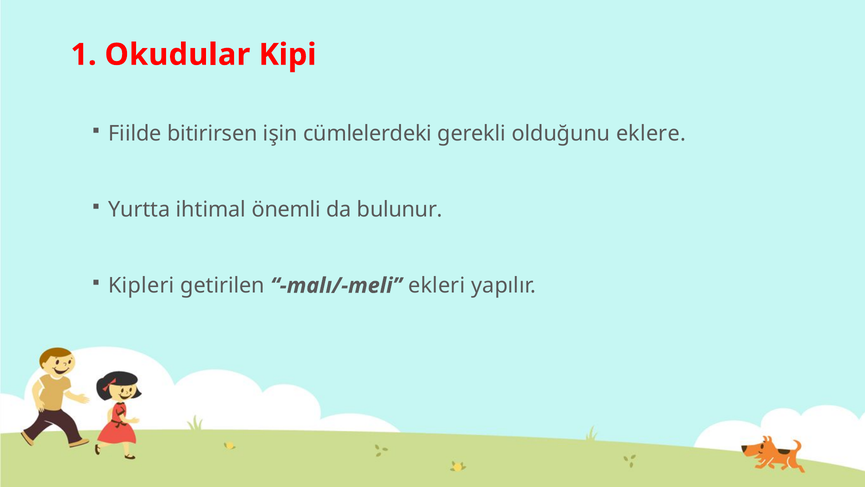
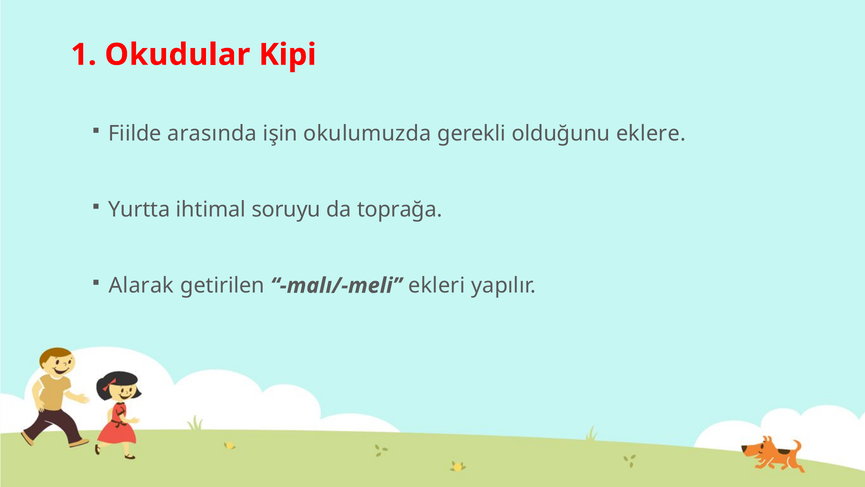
bitirirsen: bitirirsen -> arasında (212, 134)
cümlelerdeki: cümlelerdeki -> okulumuzda (367, 134)
önemli: önemli -> soruyu (286, 210)
bulunur: bulunur -> toprağa (400, 210)
Kipleri: Kipleri -> Alarak (141, 285)
